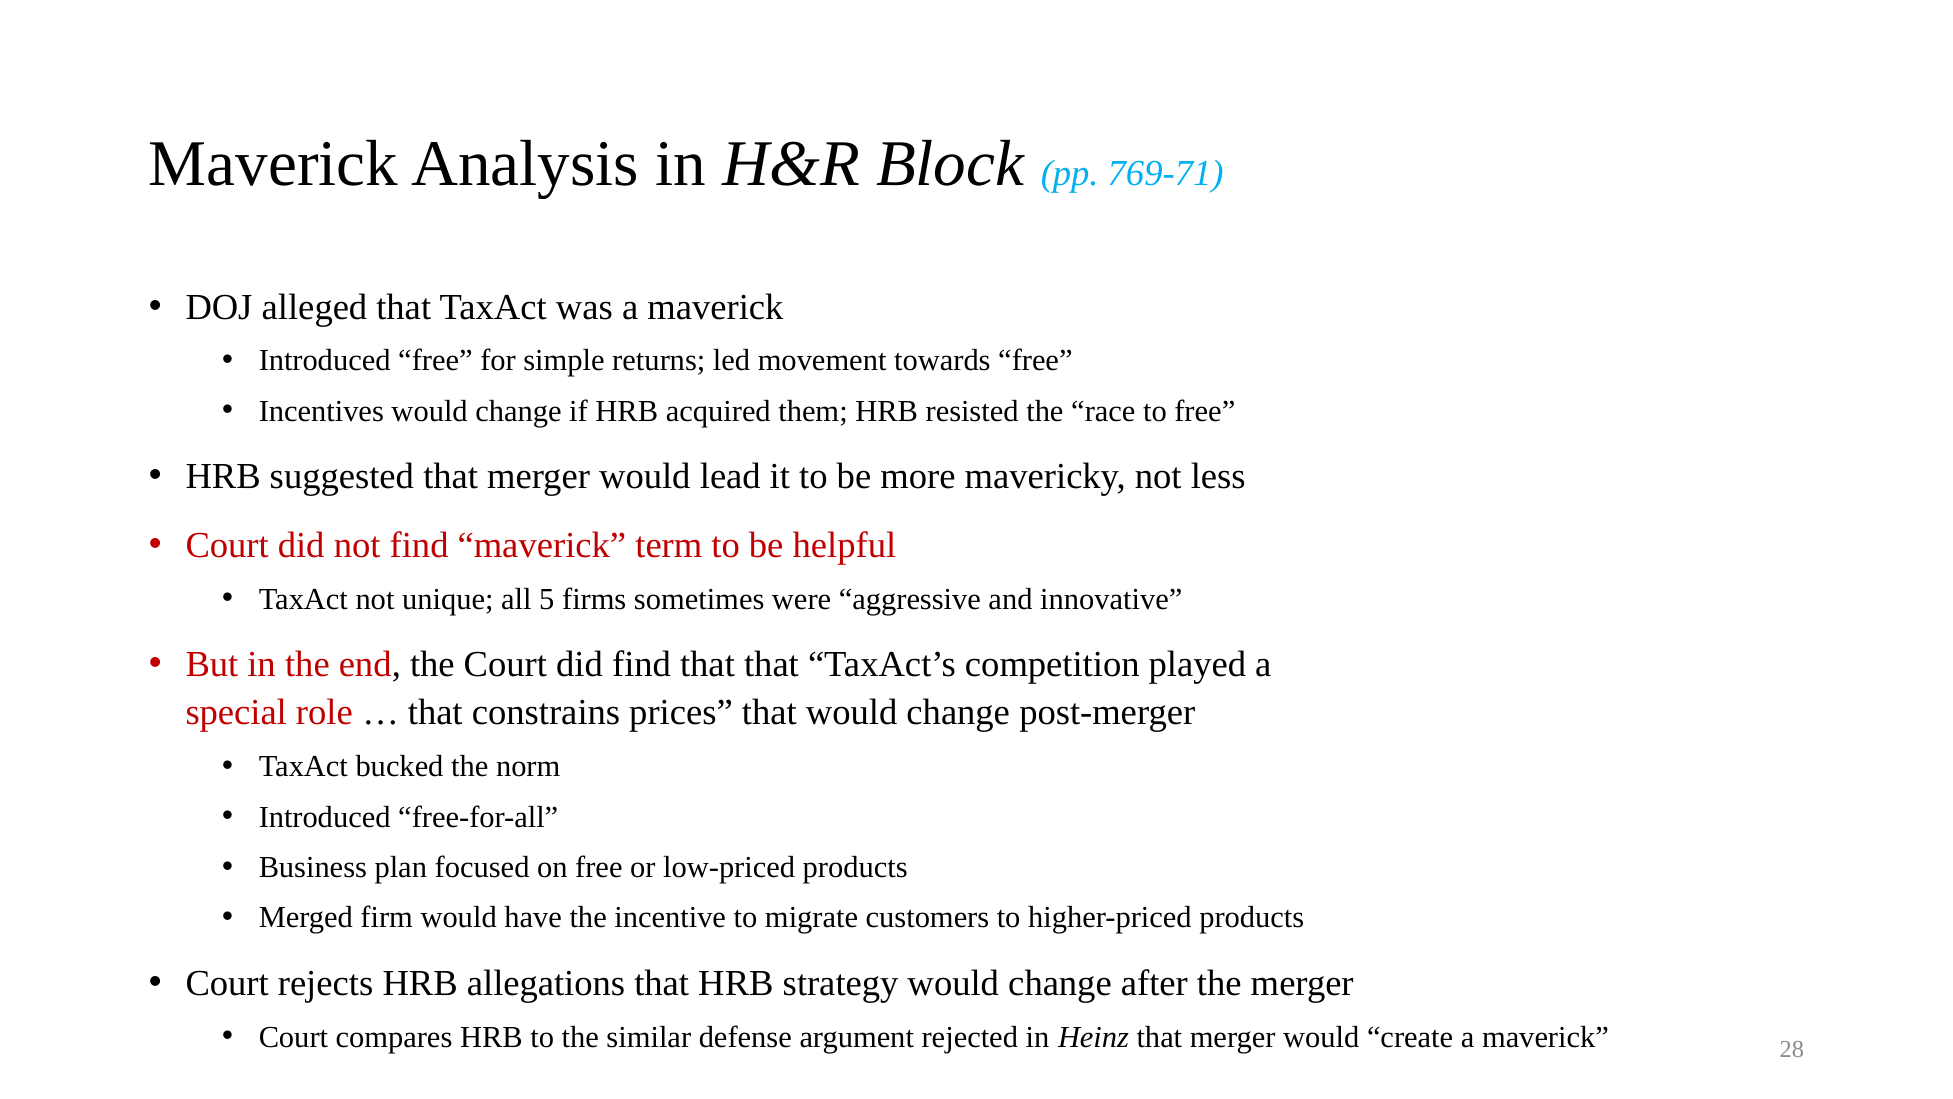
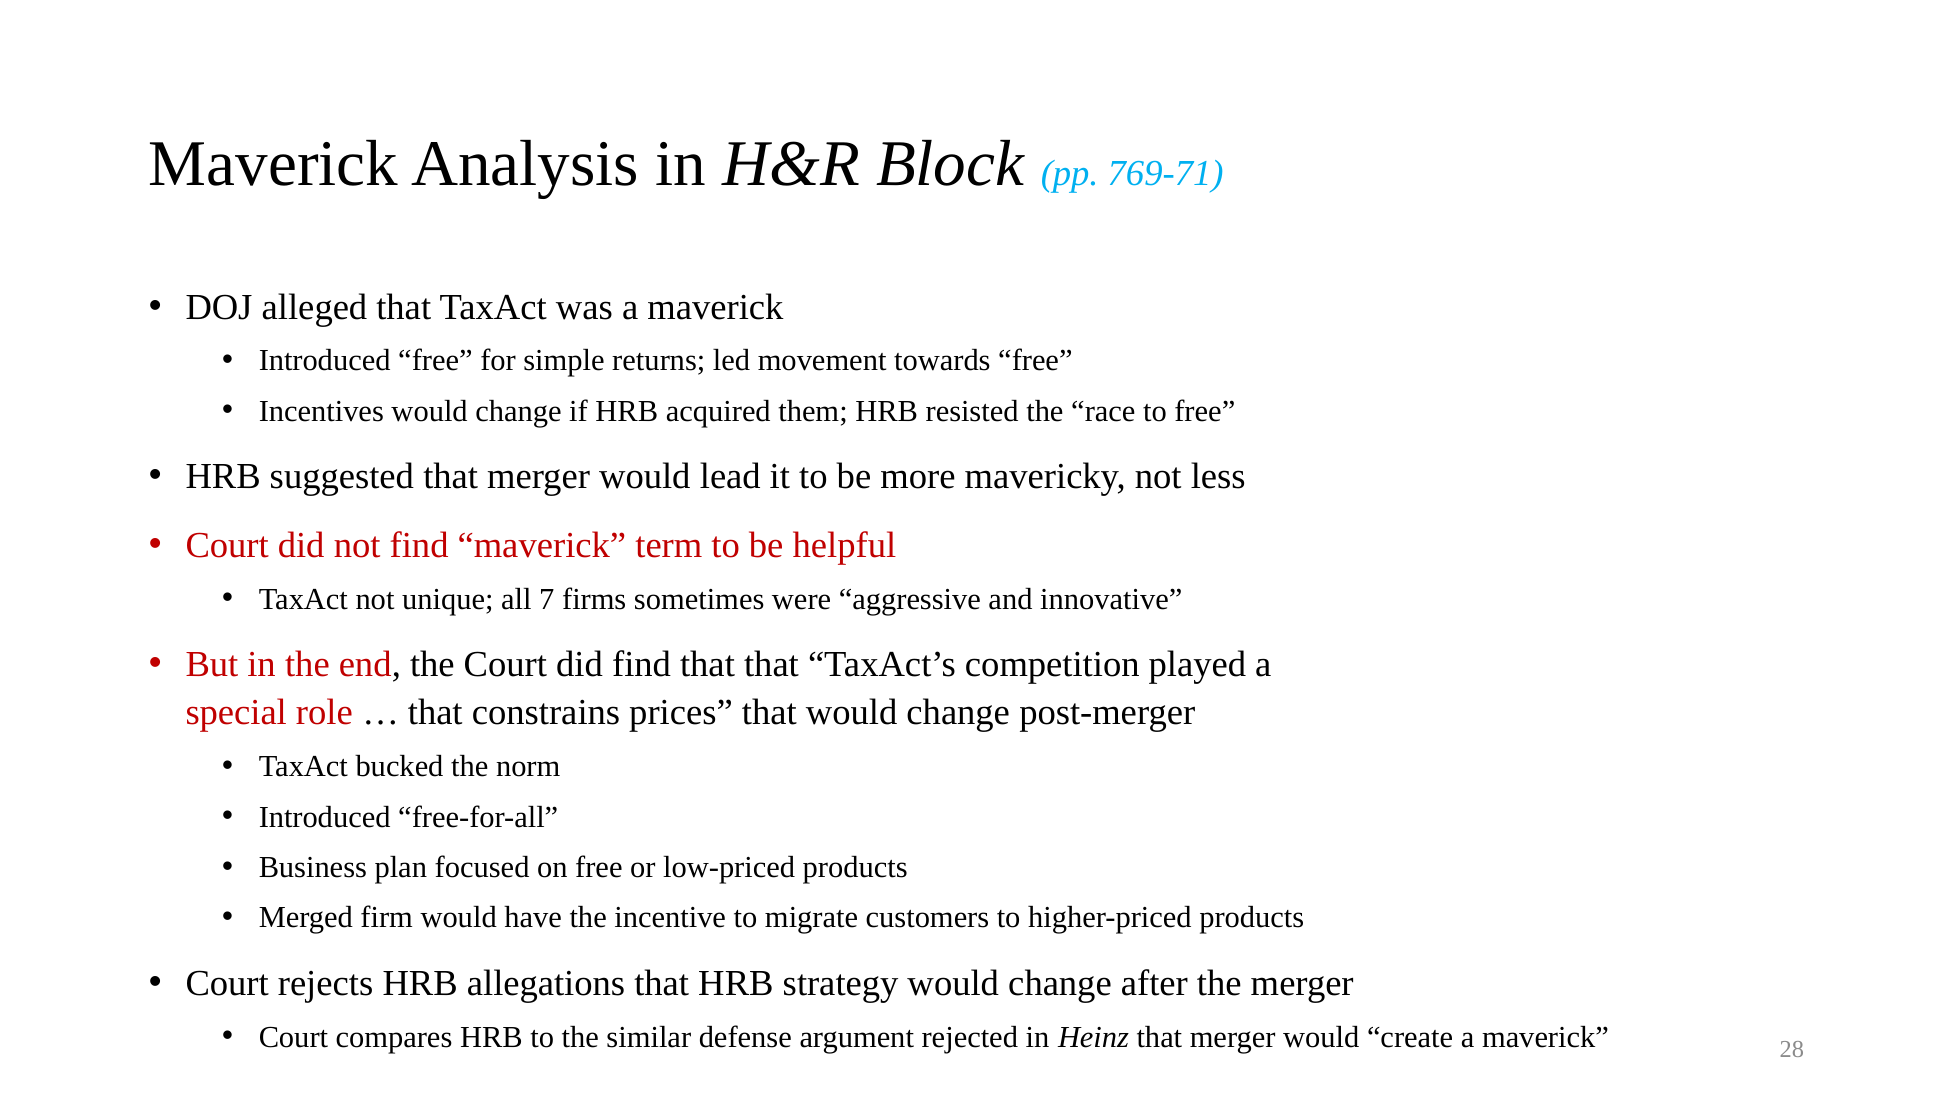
5: 5 -> 7 (547, 599)
